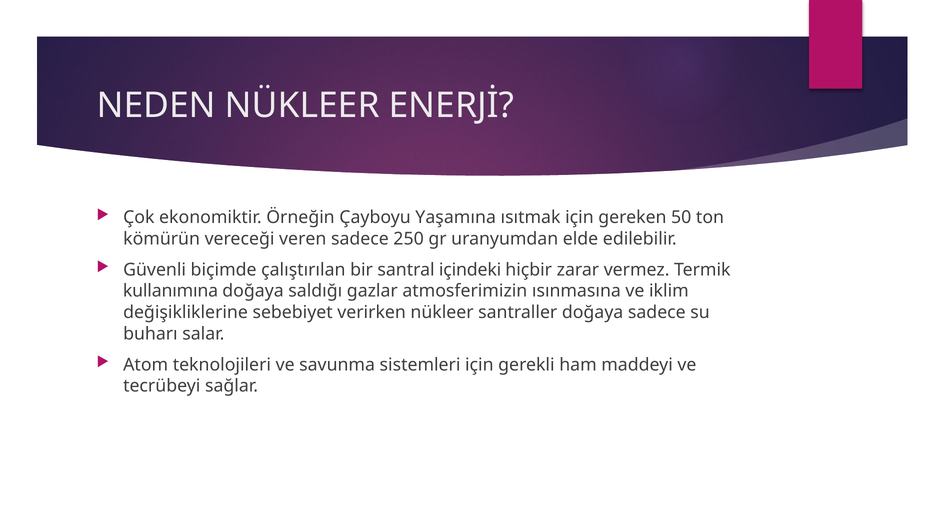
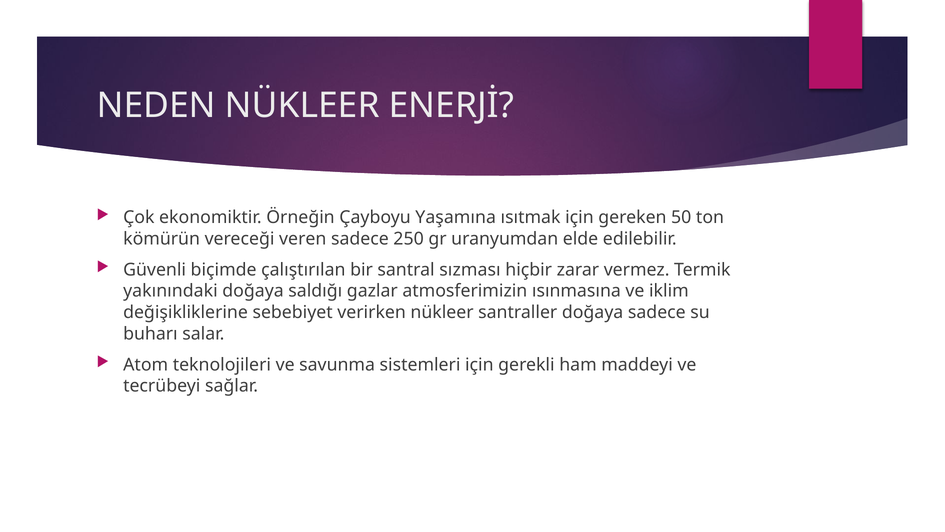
içindeki: içindeki -> sızması (470, 270)
kullanımına: kullanımına -> yakınındaki (170, 291)
